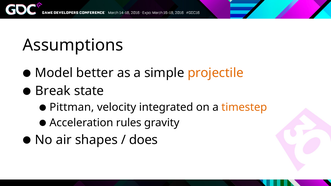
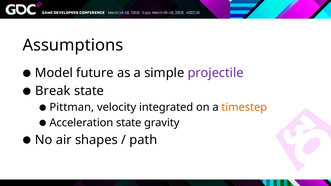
better: better -> future (95, 73)
projectile colour: orange -> purple (216, 73)
Acceleration rules: rules -> state (129, 123)
does: does -> path (143, 140)
